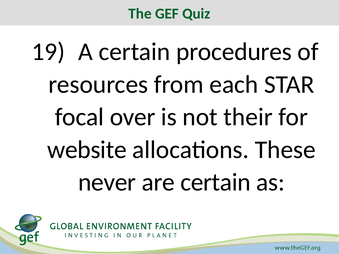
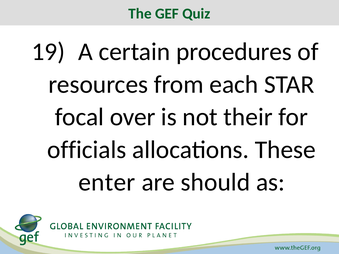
website: website -> officials (87, 150)
never: never -> enter (107, 182)
are certain: certain -> should (215, 182)
